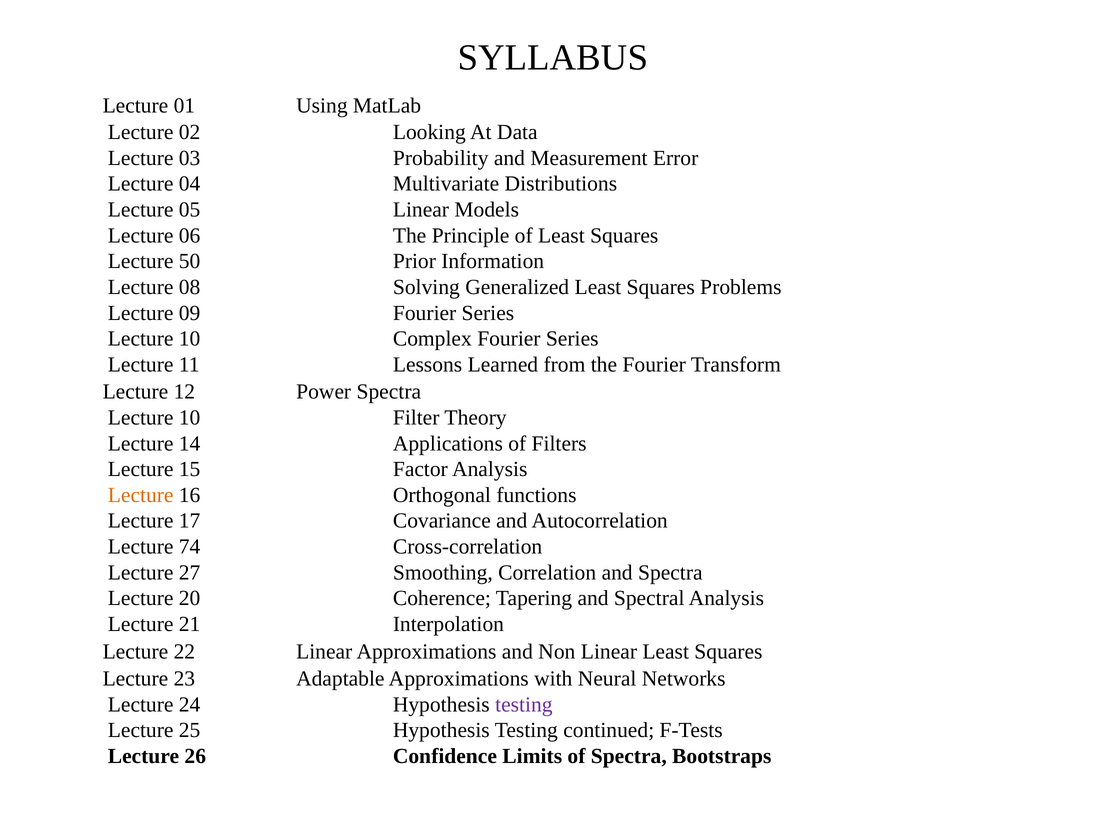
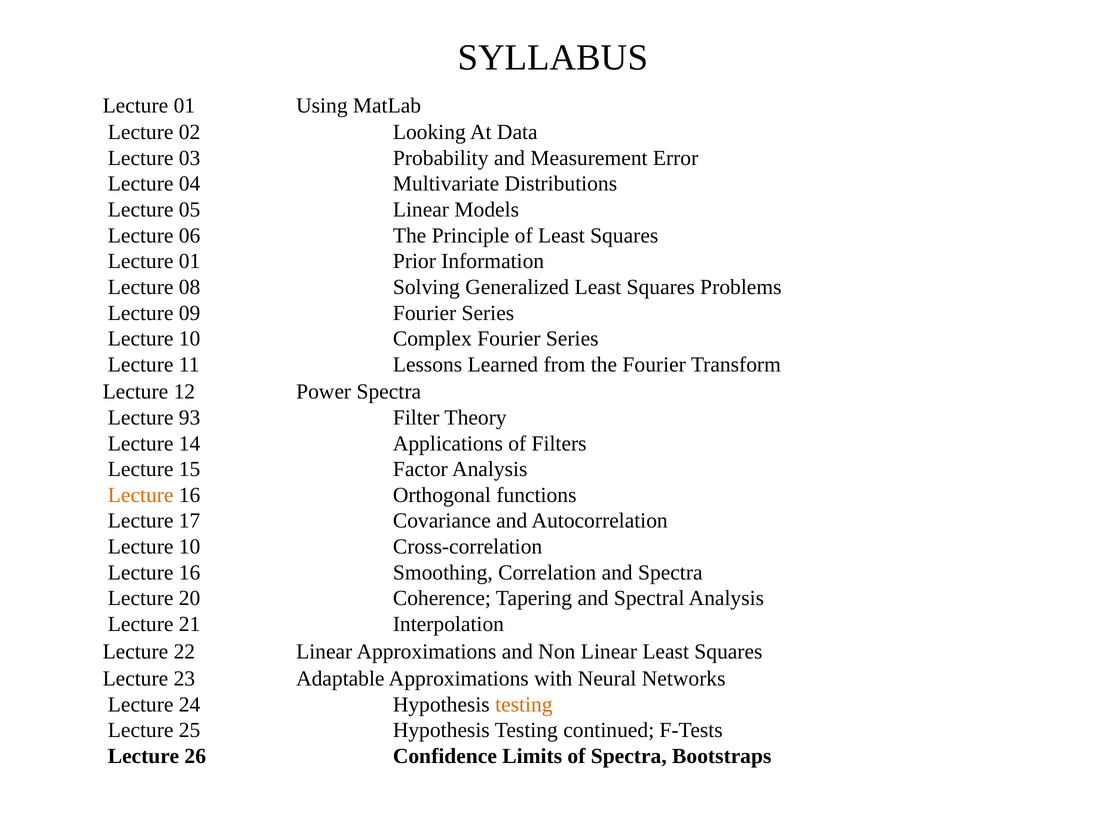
50: 50 -> 01 (190, 261)
10: 10 -> 93 (190, 418)
74: 74 -> 10 (190, 547)
27: 27 -> 16 (190, 573)
testing colour: purple -> orange (524, 705)
